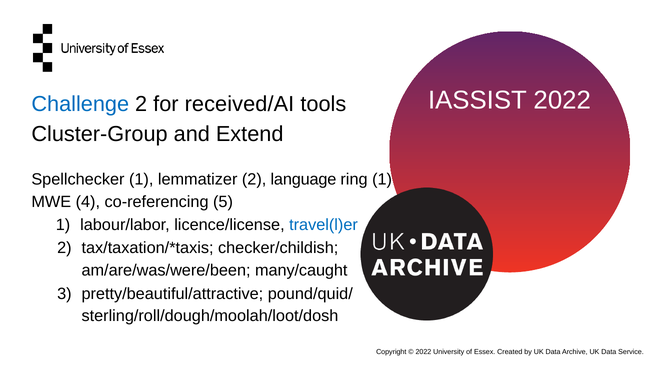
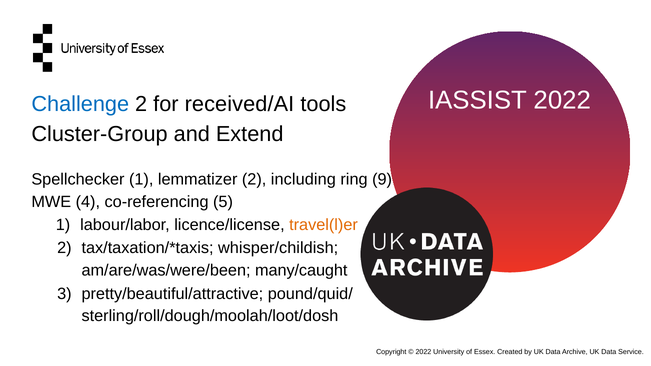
language: language -> including (303, 180)
ring 1: 1 -> 9 (382, 180)
travel(l)er colour: blue -> orange (324, 225)
checker/childish: checker/childish -> whisper/childish (278, 248)
